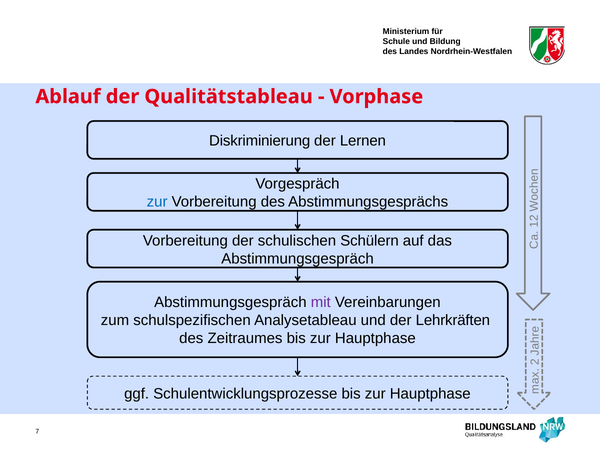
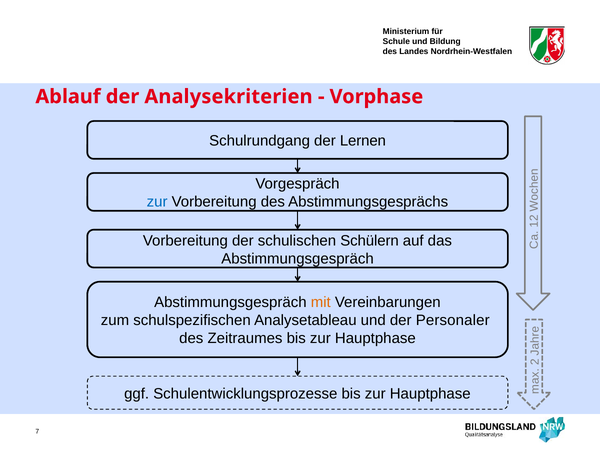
Qualitätstableau: Qualitätstableau -> Analysekriterien (228, 97)
Diskriminierung: Diskriminierung -> Schulrundgang (260, 141)
mit colour: purple -> orange (321, 302)
Lehrkräften: Lehrkräften -> Personaler (453, 320)
